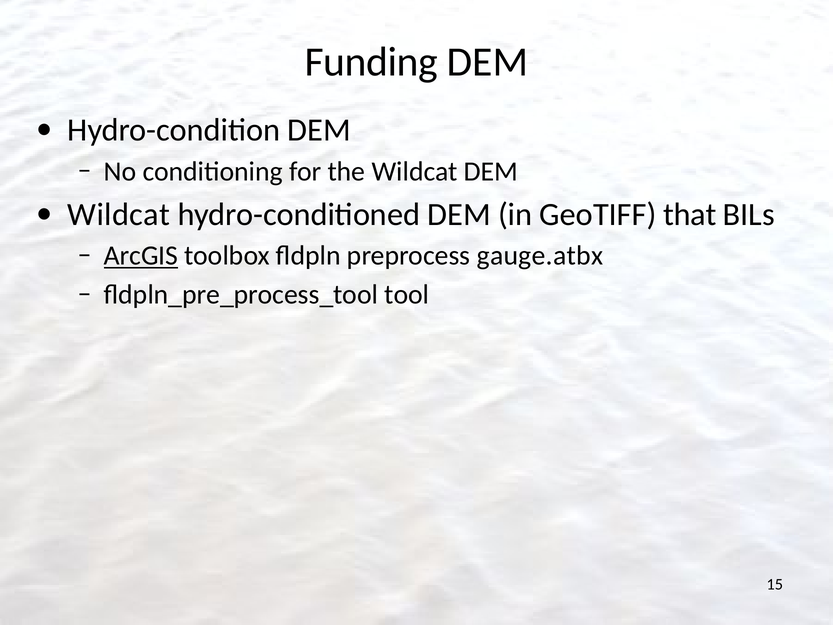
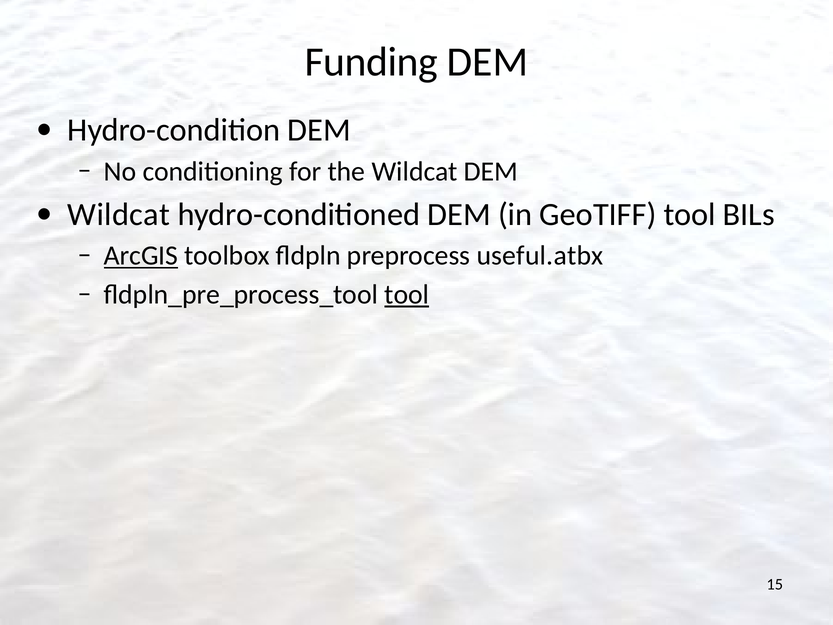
GeoTIFF that: that -> tool (690, 214)
gauge.atbx: gauge.atbx -> useful.atbx (540, 256)
tool underline: none -> present (407, 294)
